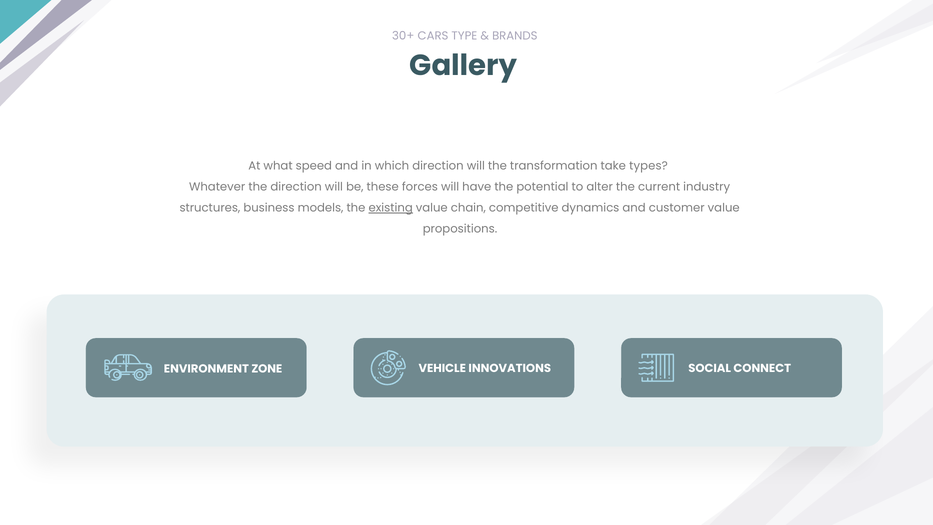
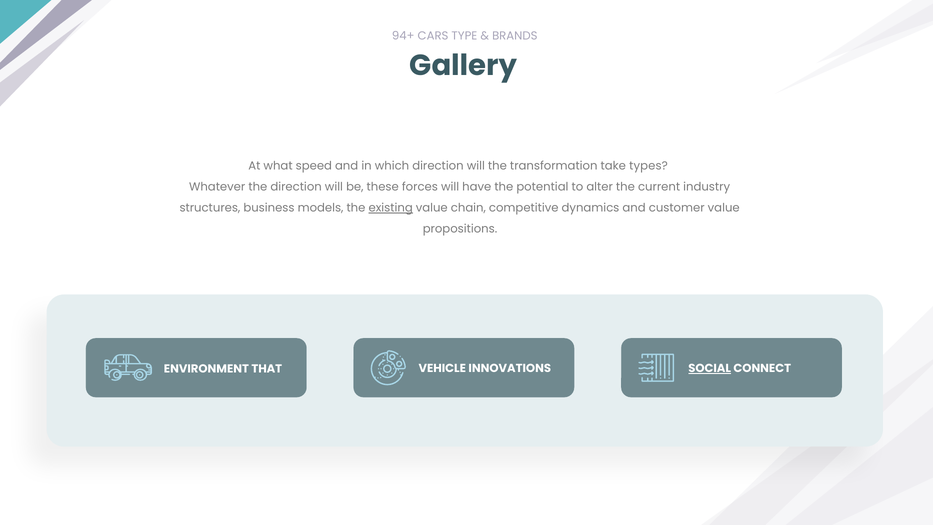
30+: 30+ -> 94+ (403, 36)
ZONE: ZONE -> THAT (267, 369)
SOCIAL underline: none -> present (710, 368)
